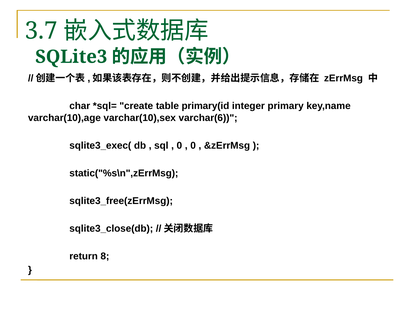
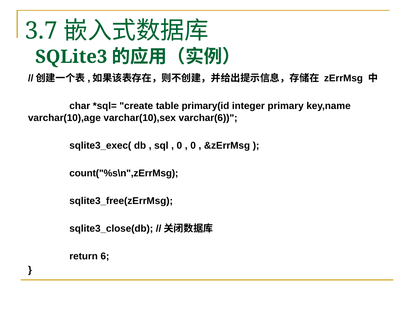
static("%s\n",zErrMsg: static("%s\n",zErrMsg -> count("%s\n",zErrMsg (124, 173)
8: 8 -> 6 (105, 256)
